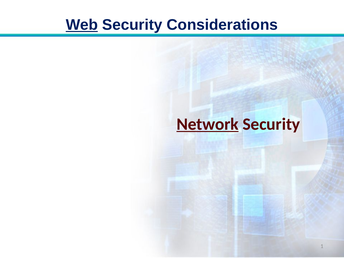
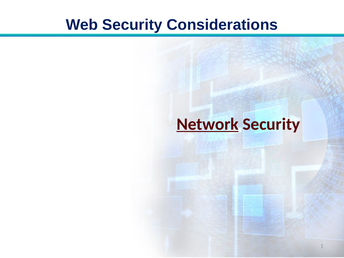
Web underline: present -> none (82, 25)
